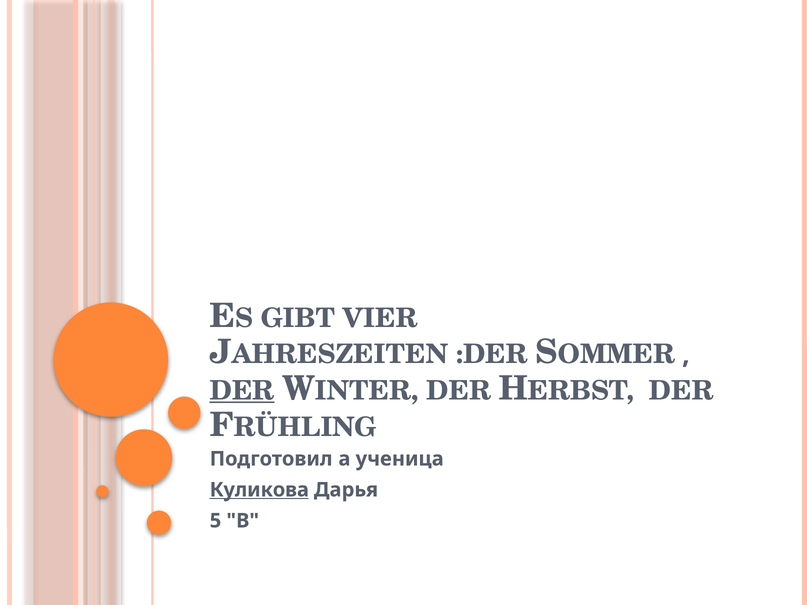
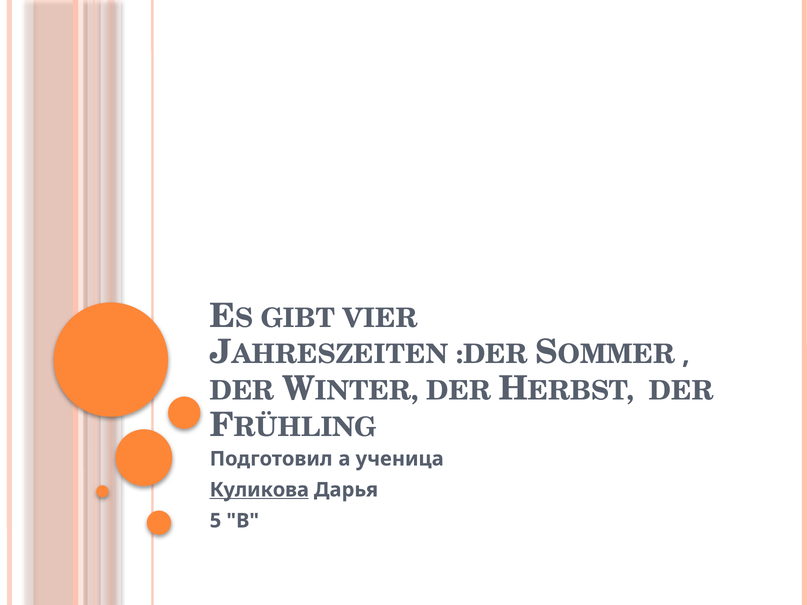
DER underline: present -> none (242, 391)
